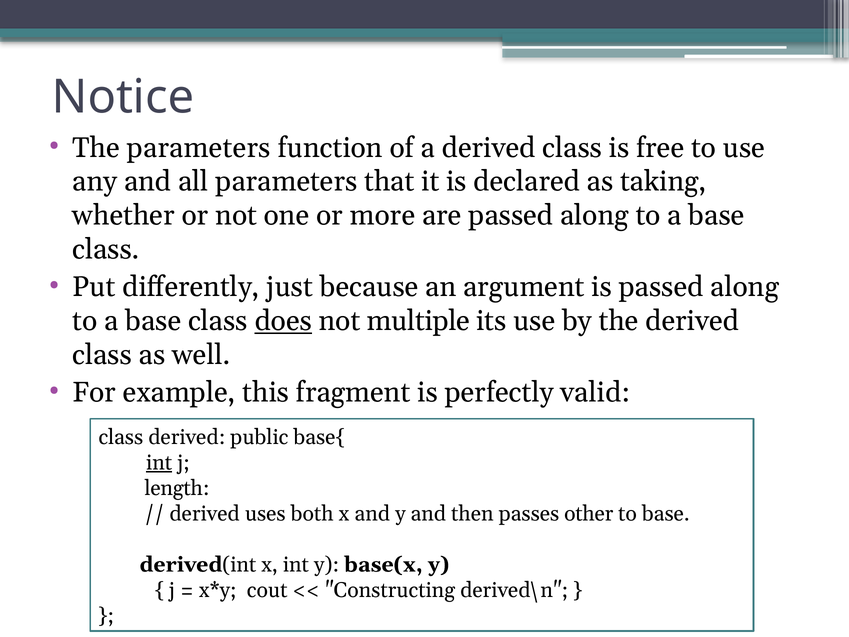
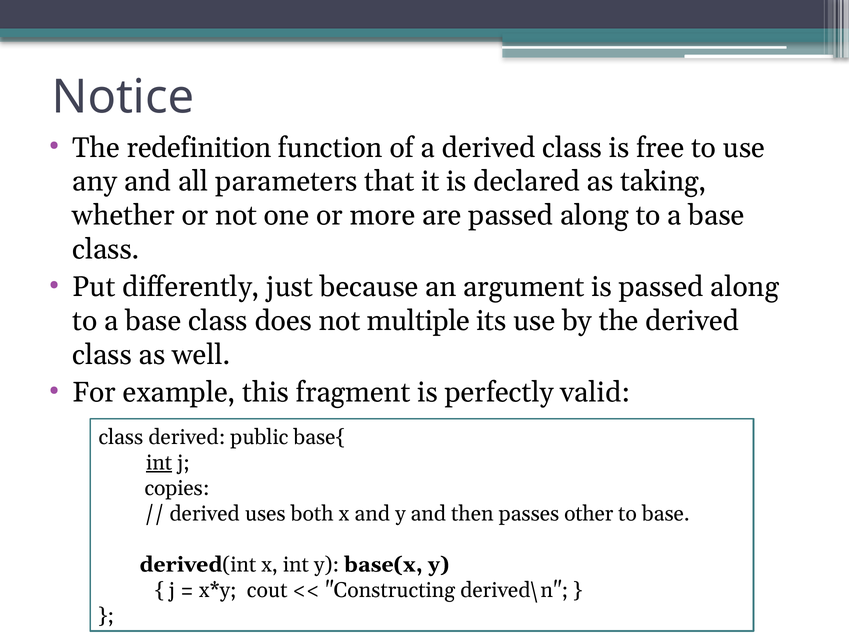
The parameters: parameters -> redefinition (199, 148)
does underline: present -> none (283, 321)
length: length -> copies (177, 488)
